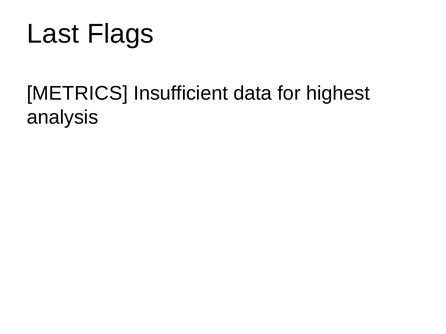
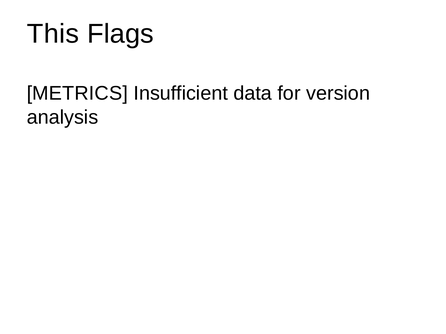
Last: Last -> This (53, 34)
highest: highest -> version (338, 94)
